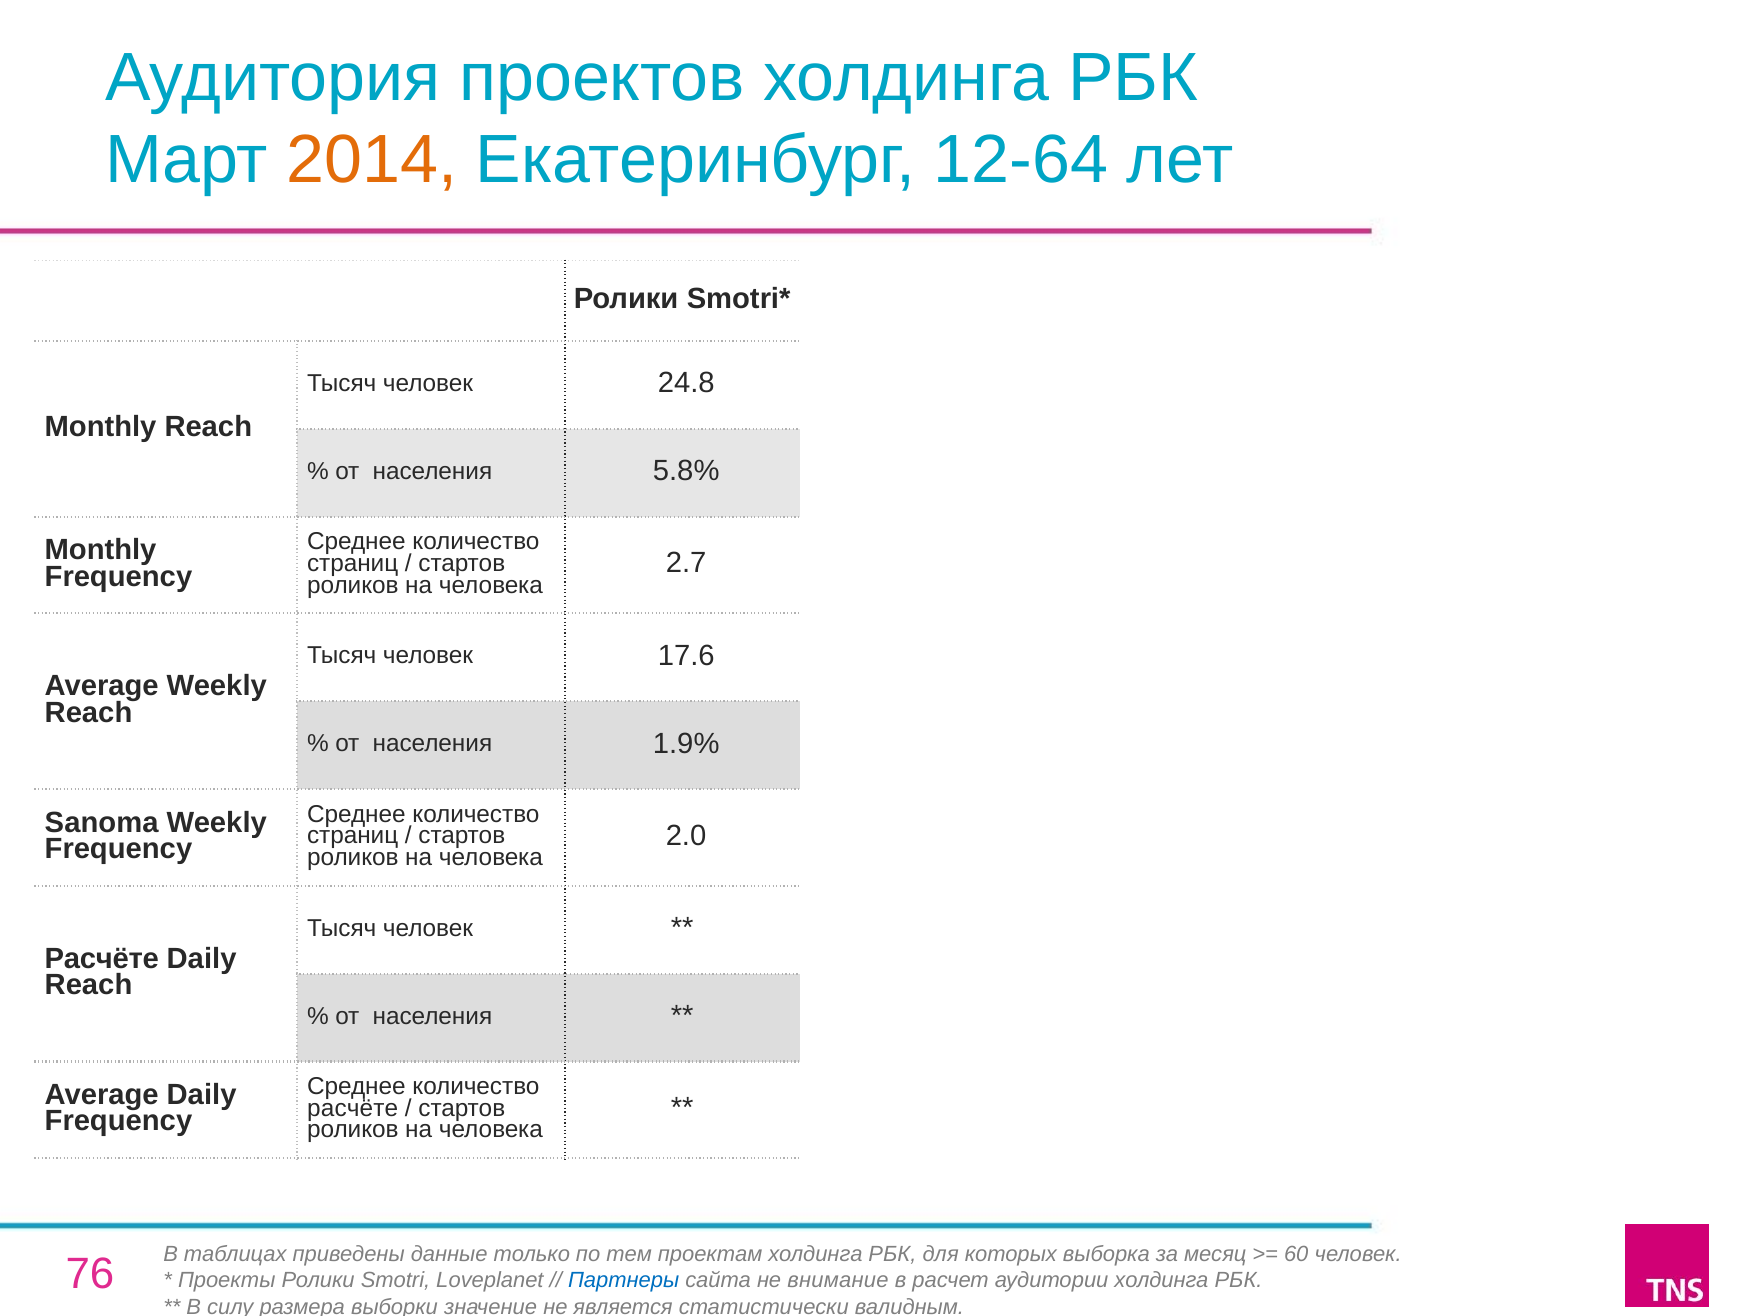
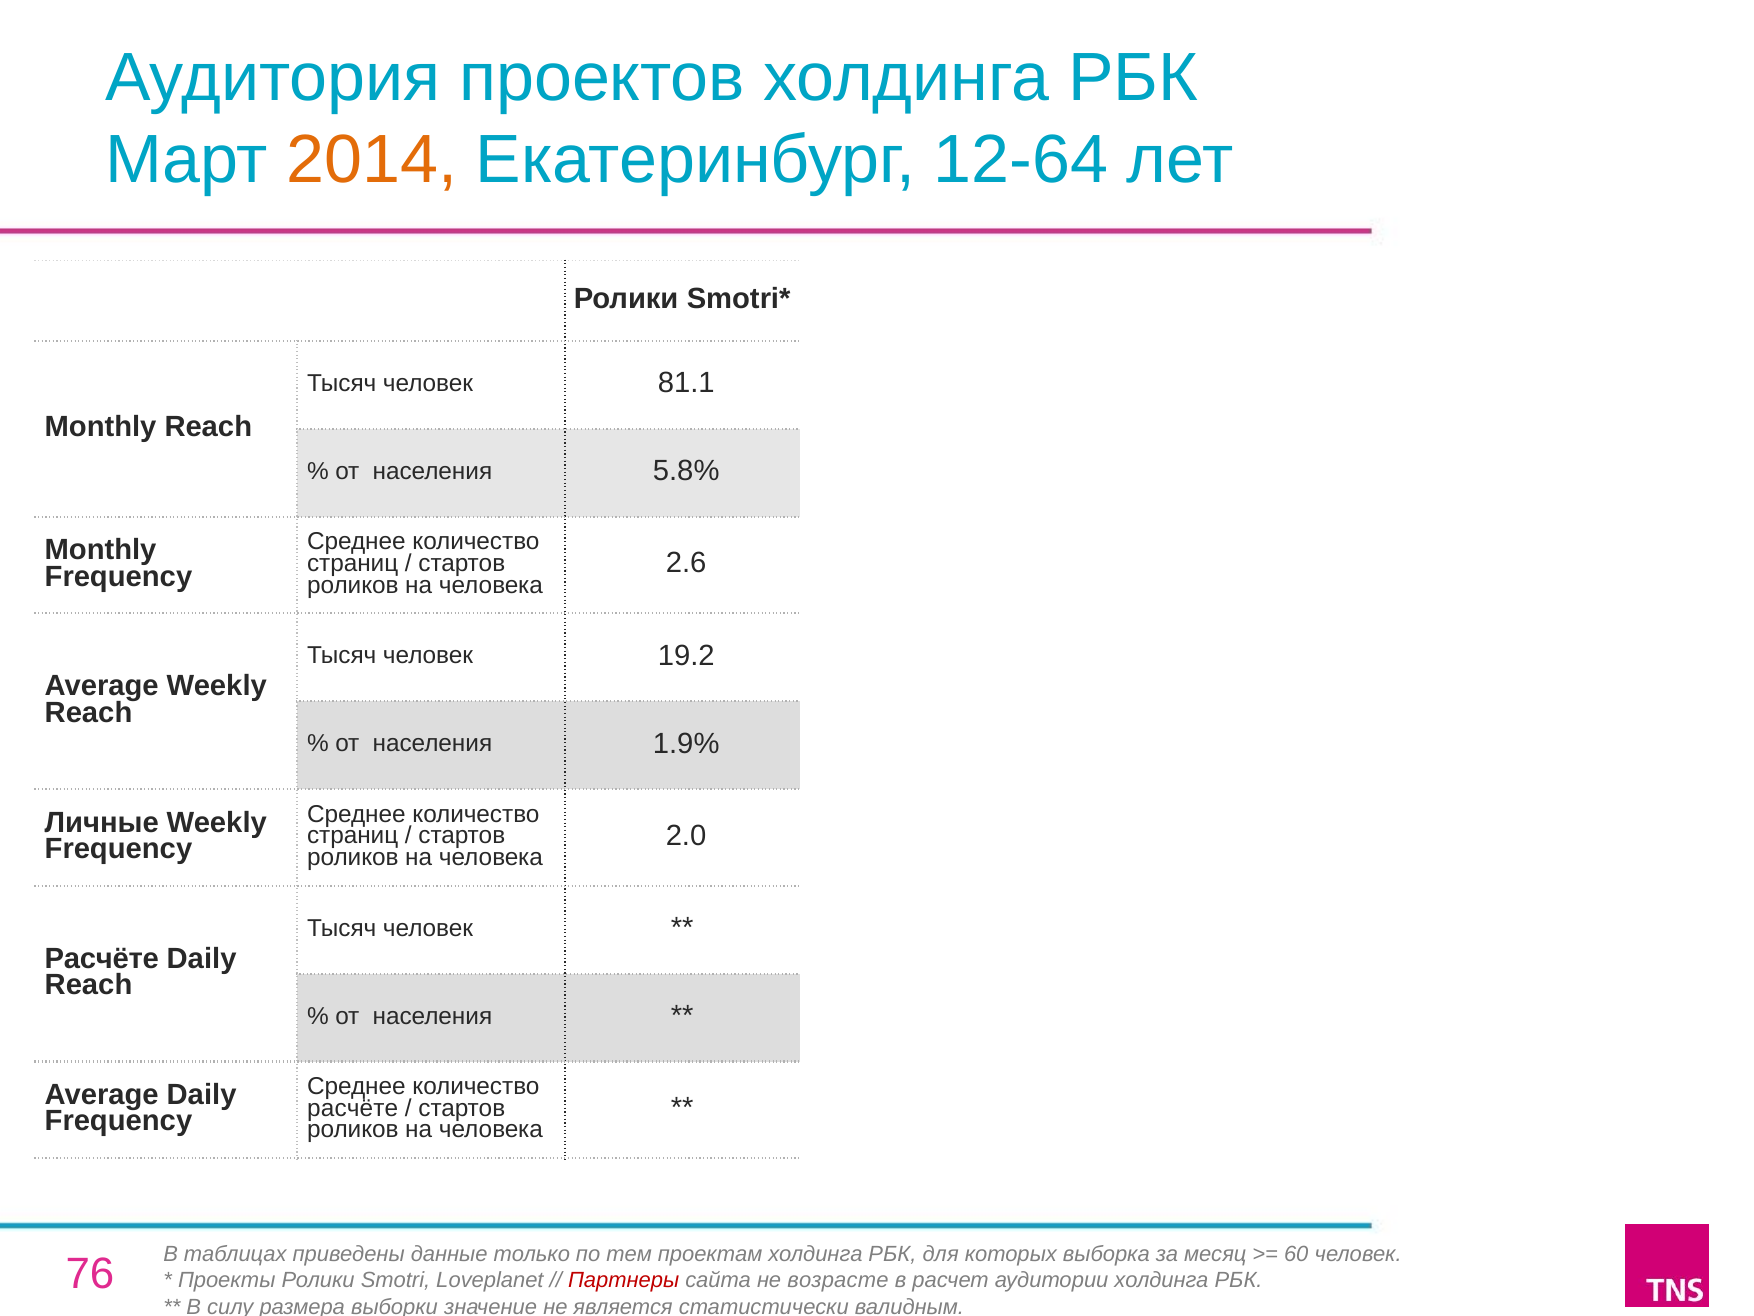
24.8: 24.8 -> 81.1 (686, 383)
2.7: 2.7 -> 2.6 (686, 563)
17.6: 17.6 -> 19.2 (686, 655)
Sanoma: Sanoma -> Личные (102, 822)
Партнеры colour: blue -> red (624, 1280)
внимание: внимание -> возрасте (838, 1280)
